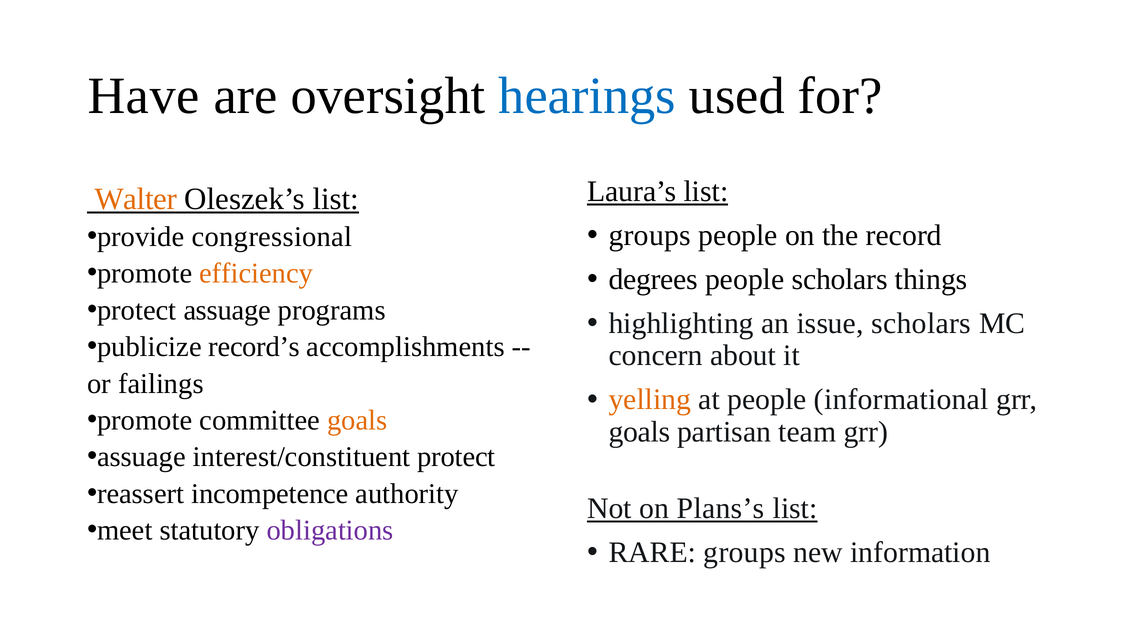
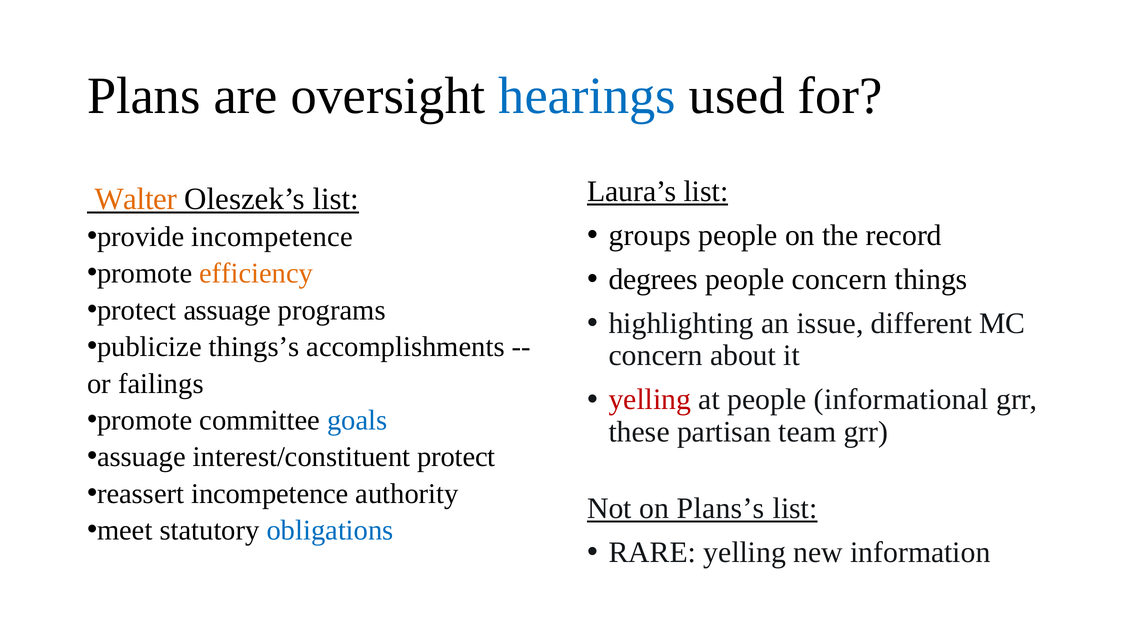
Have: Have -> Plans (144, 96)
provide congressional: congressional -> incompetence (272, 237)
people scholars: scholars -> concern (839, 279)
issue scholars: scholars -> different (921, 323)
record’s: record’s -> things’s (254, 347)
yelling colour: orange -> red (650, 400)
goals colour: orange -> blue (357, 420)
goals: goals -> these (639, 432)
obligations colour: purple -> blue (330, 530)
RARE groups: groups -> yelling (745, 552)
